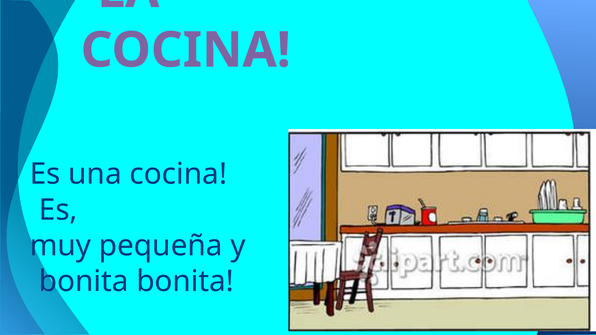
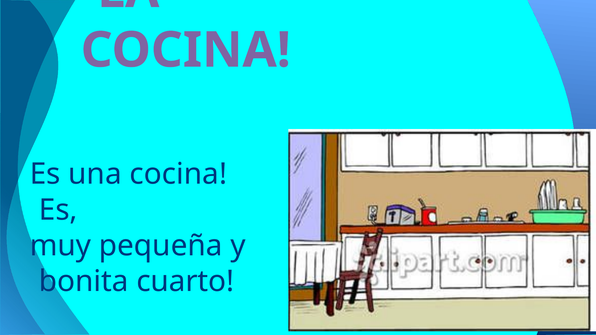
bonita bonita: bonita -> cuarto (185, 282)
